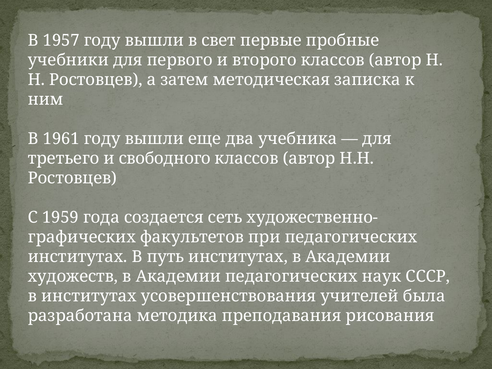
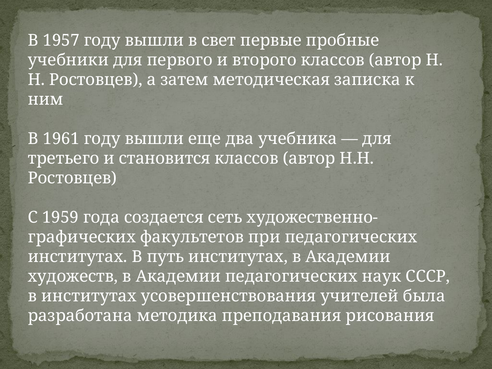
свободного: свободного -> становится (165, 158)
